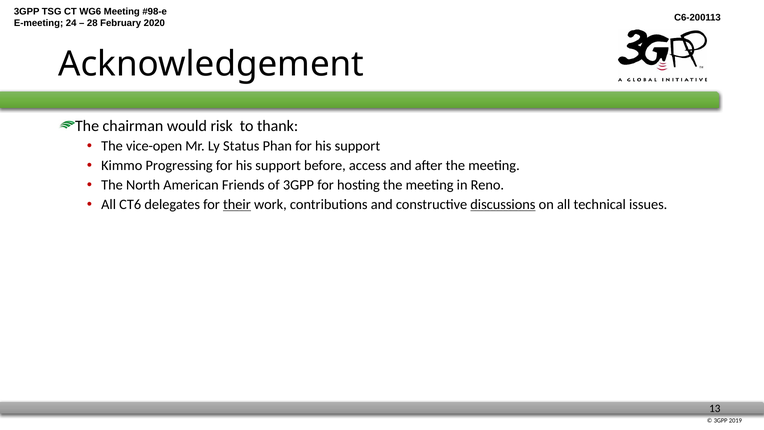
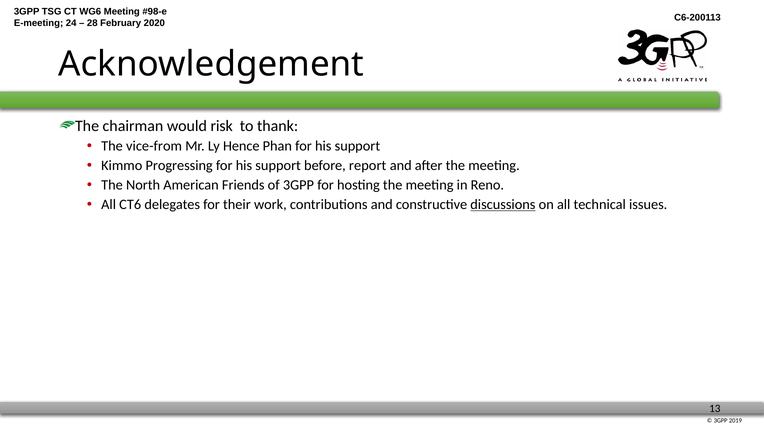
vice-open: vice-open -> vice-from (154, 146)
Status: Status -> Hence (241, 146)
access: access -> report (368, 166)
their underline: present -> none (237, 204)
